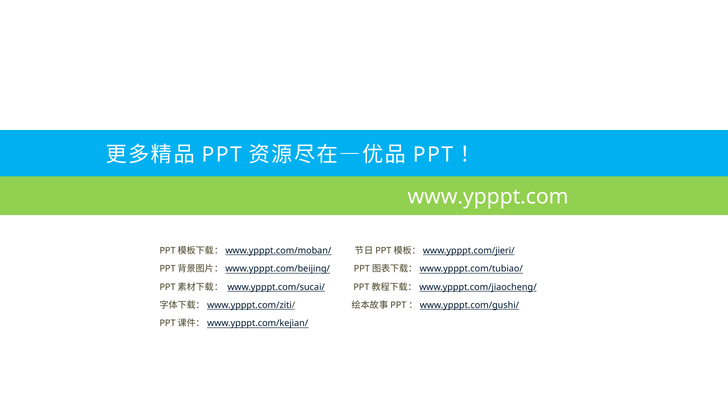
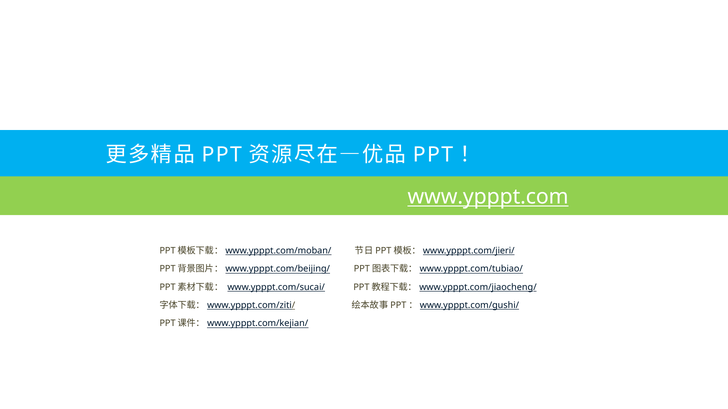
www.ypppt.com underline: none -> present (488, 197)
